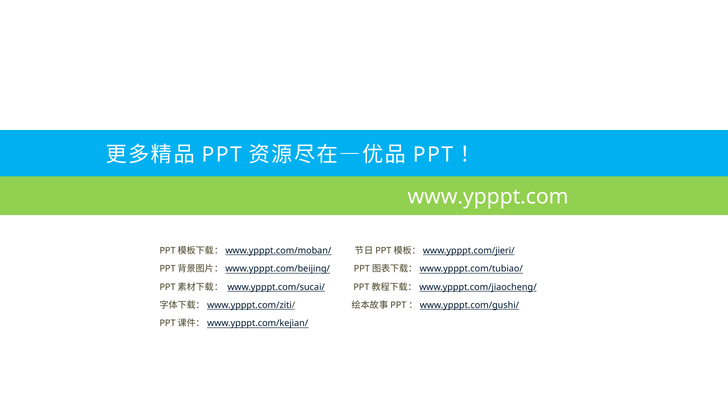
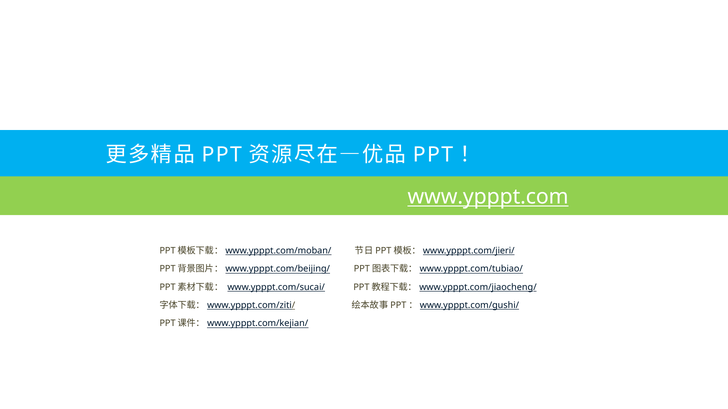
www.ypppt.com underline: none -> present (488, 197)
